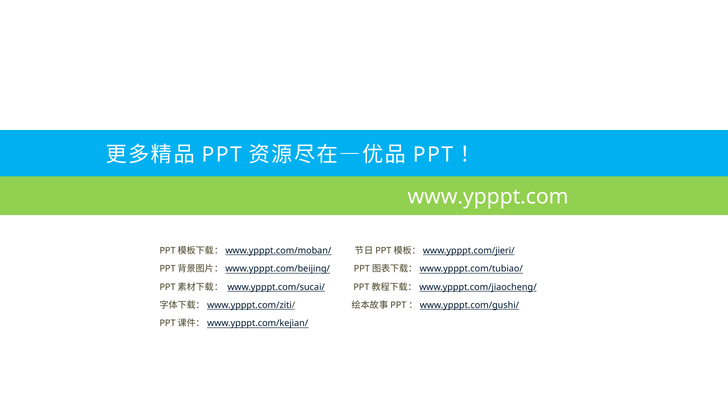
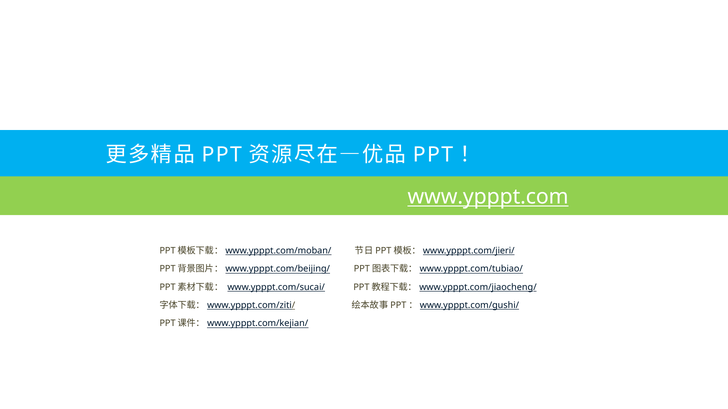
www.ypppt.com underline: none -> present (488, 197)
